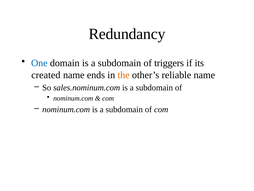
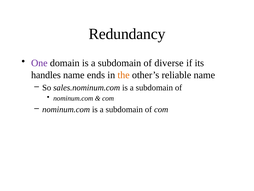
One colour: blue -> purple (39, 63)
triggers: triggers -> diverse (169, 63)
created: created -> handles (46, 75)
